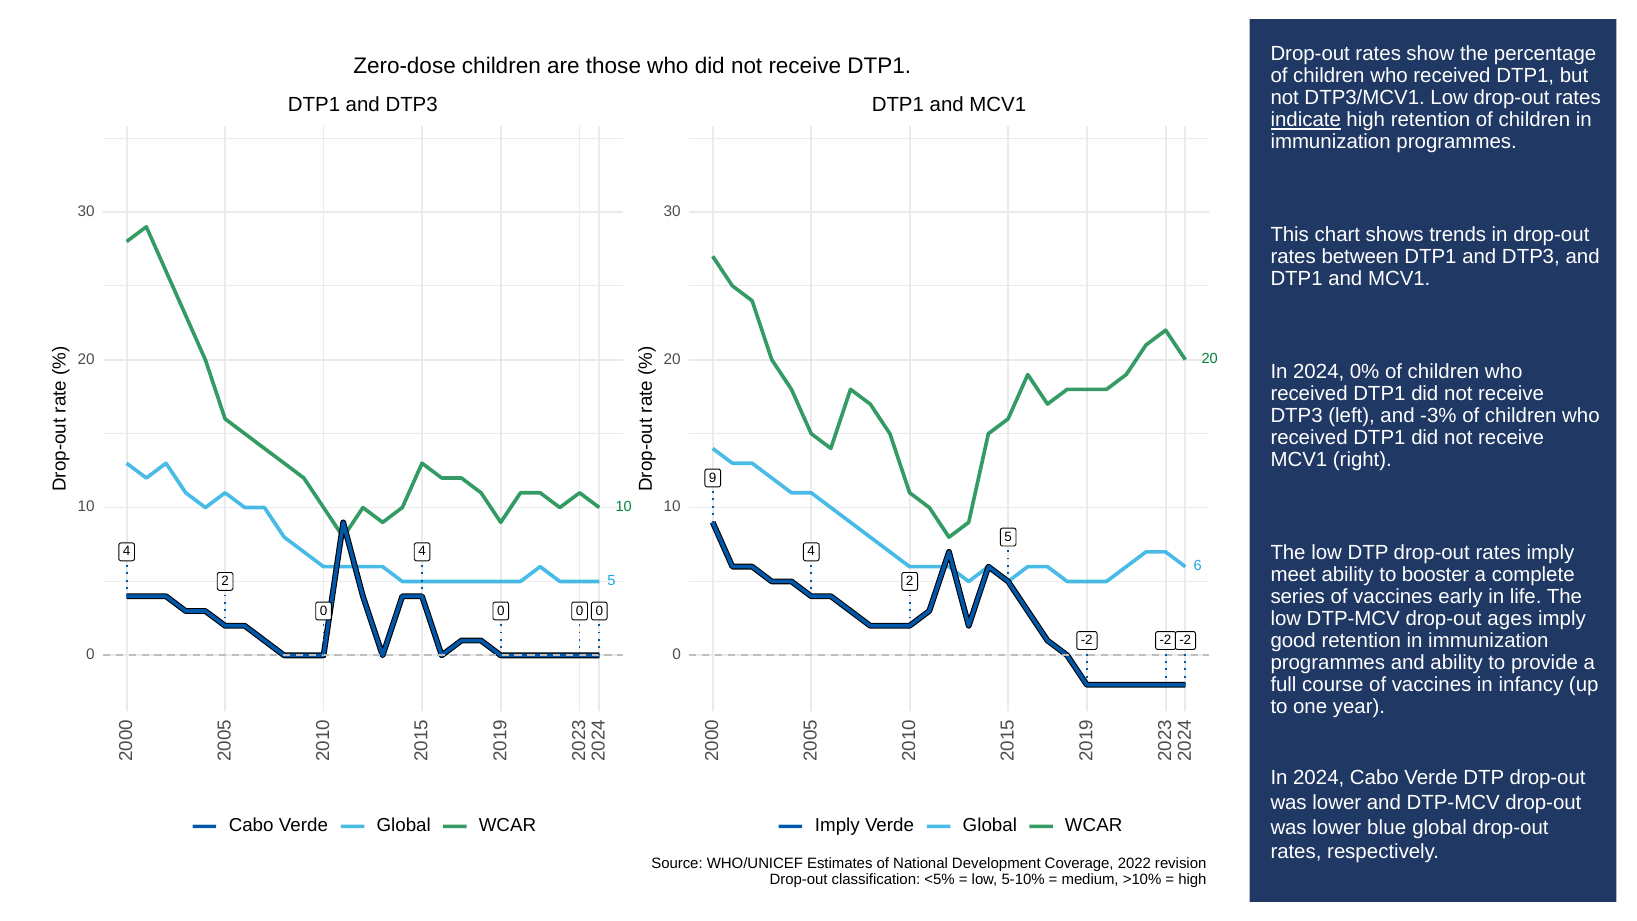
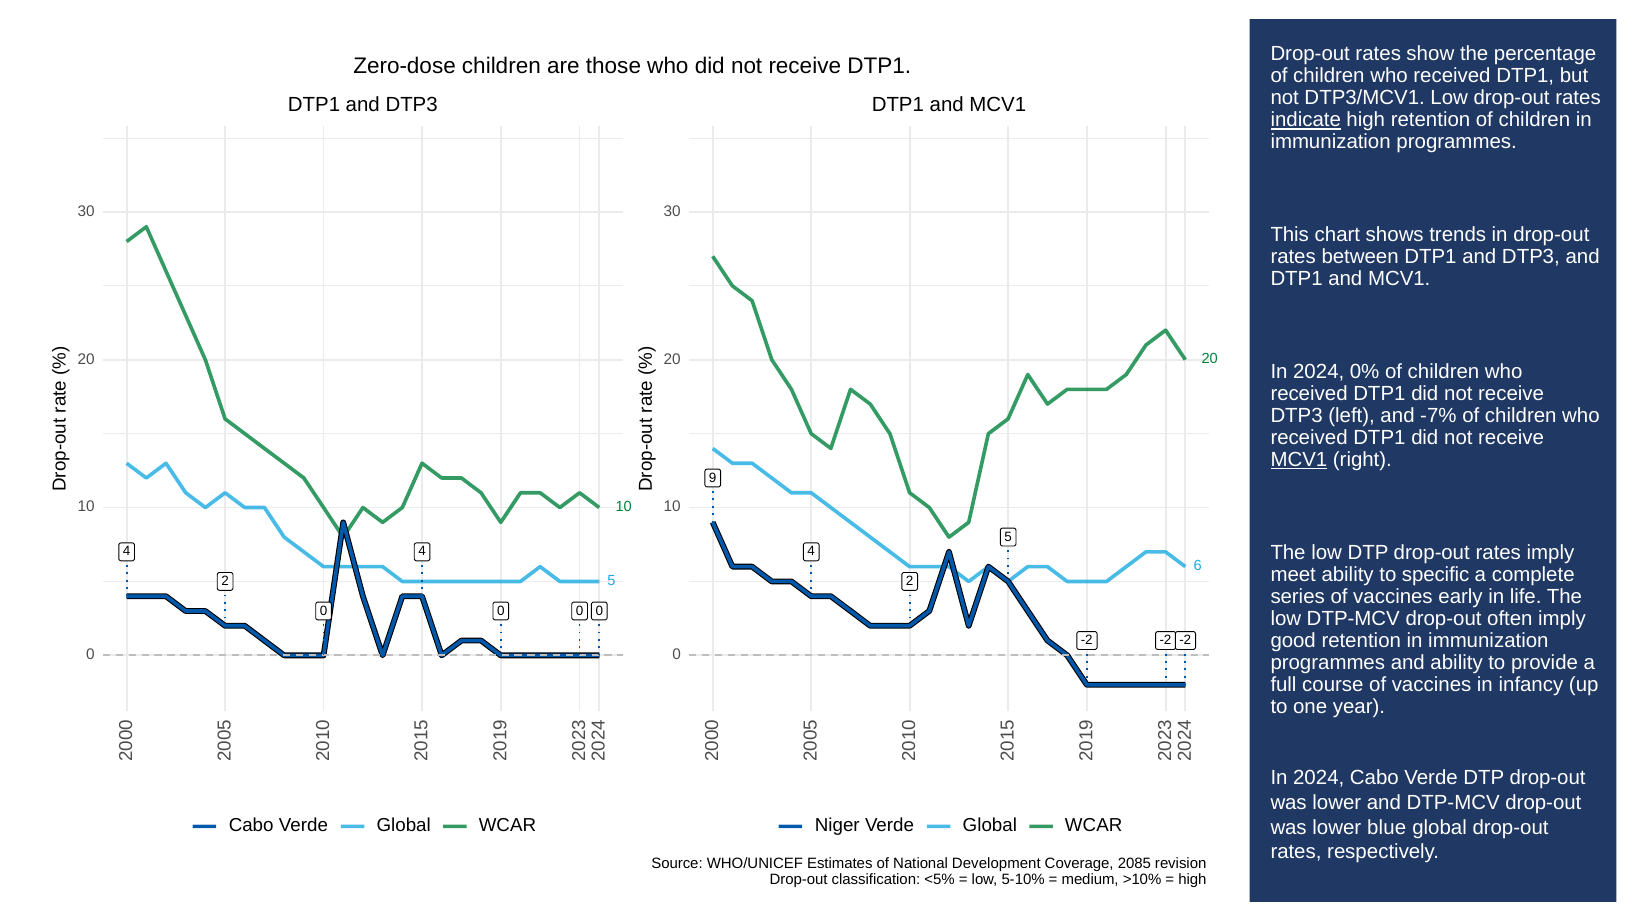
-3%: -3% -> -7% (1438, 416)
MCV1 underline: none -> present (1299, 460)
booster: booster -> specific (1436, 574)
ages: ages -> often (1510, 619)
Imply: Imply -> Niger (837, 825)
2022: 2022 -> 2085 (1134, 863)
